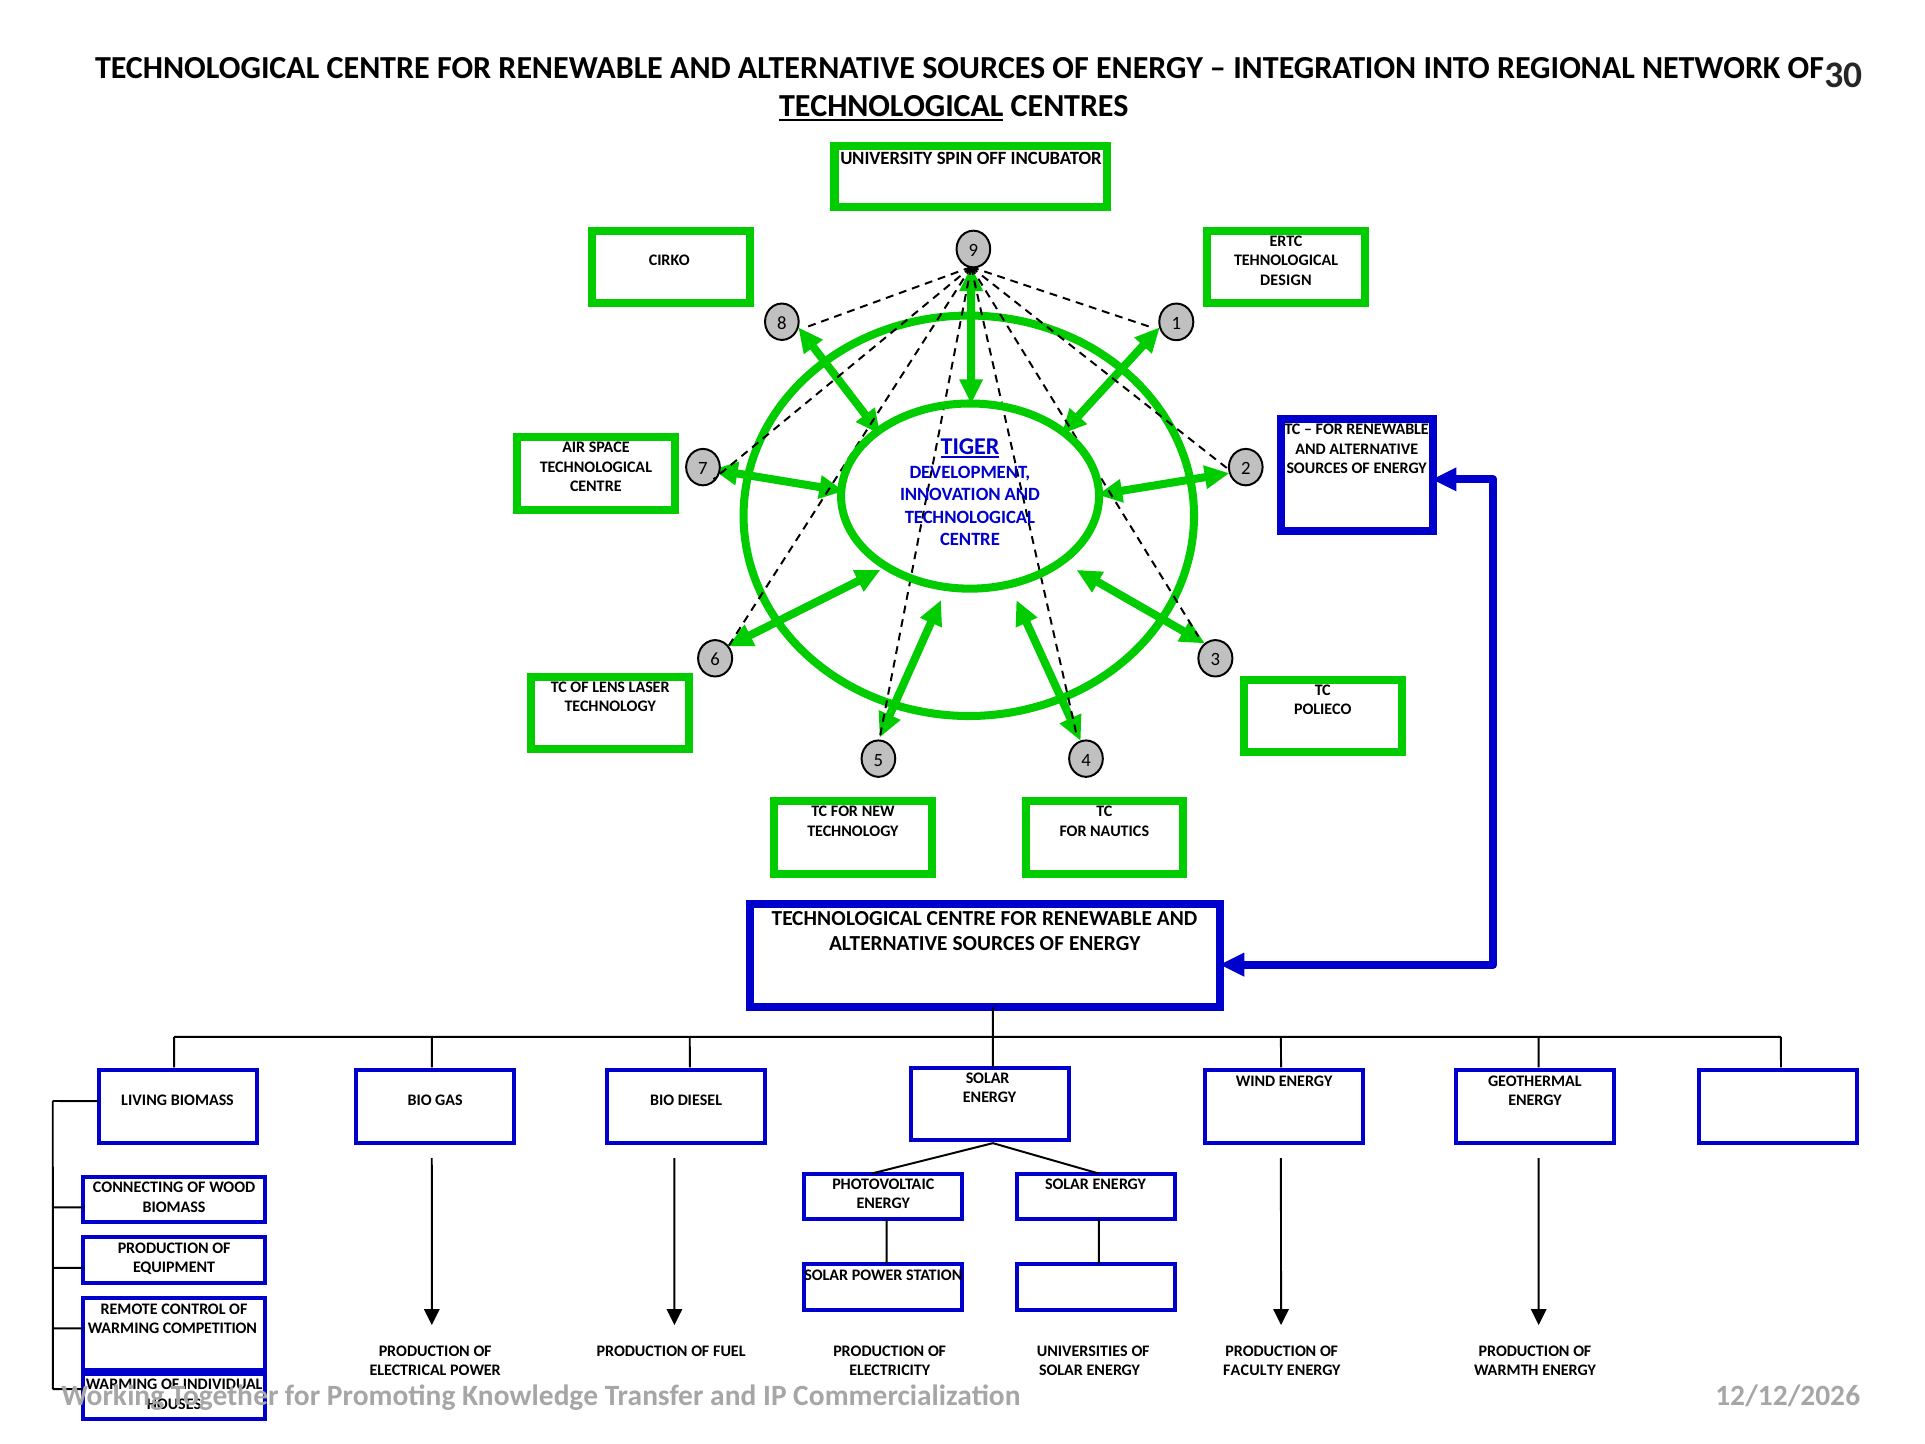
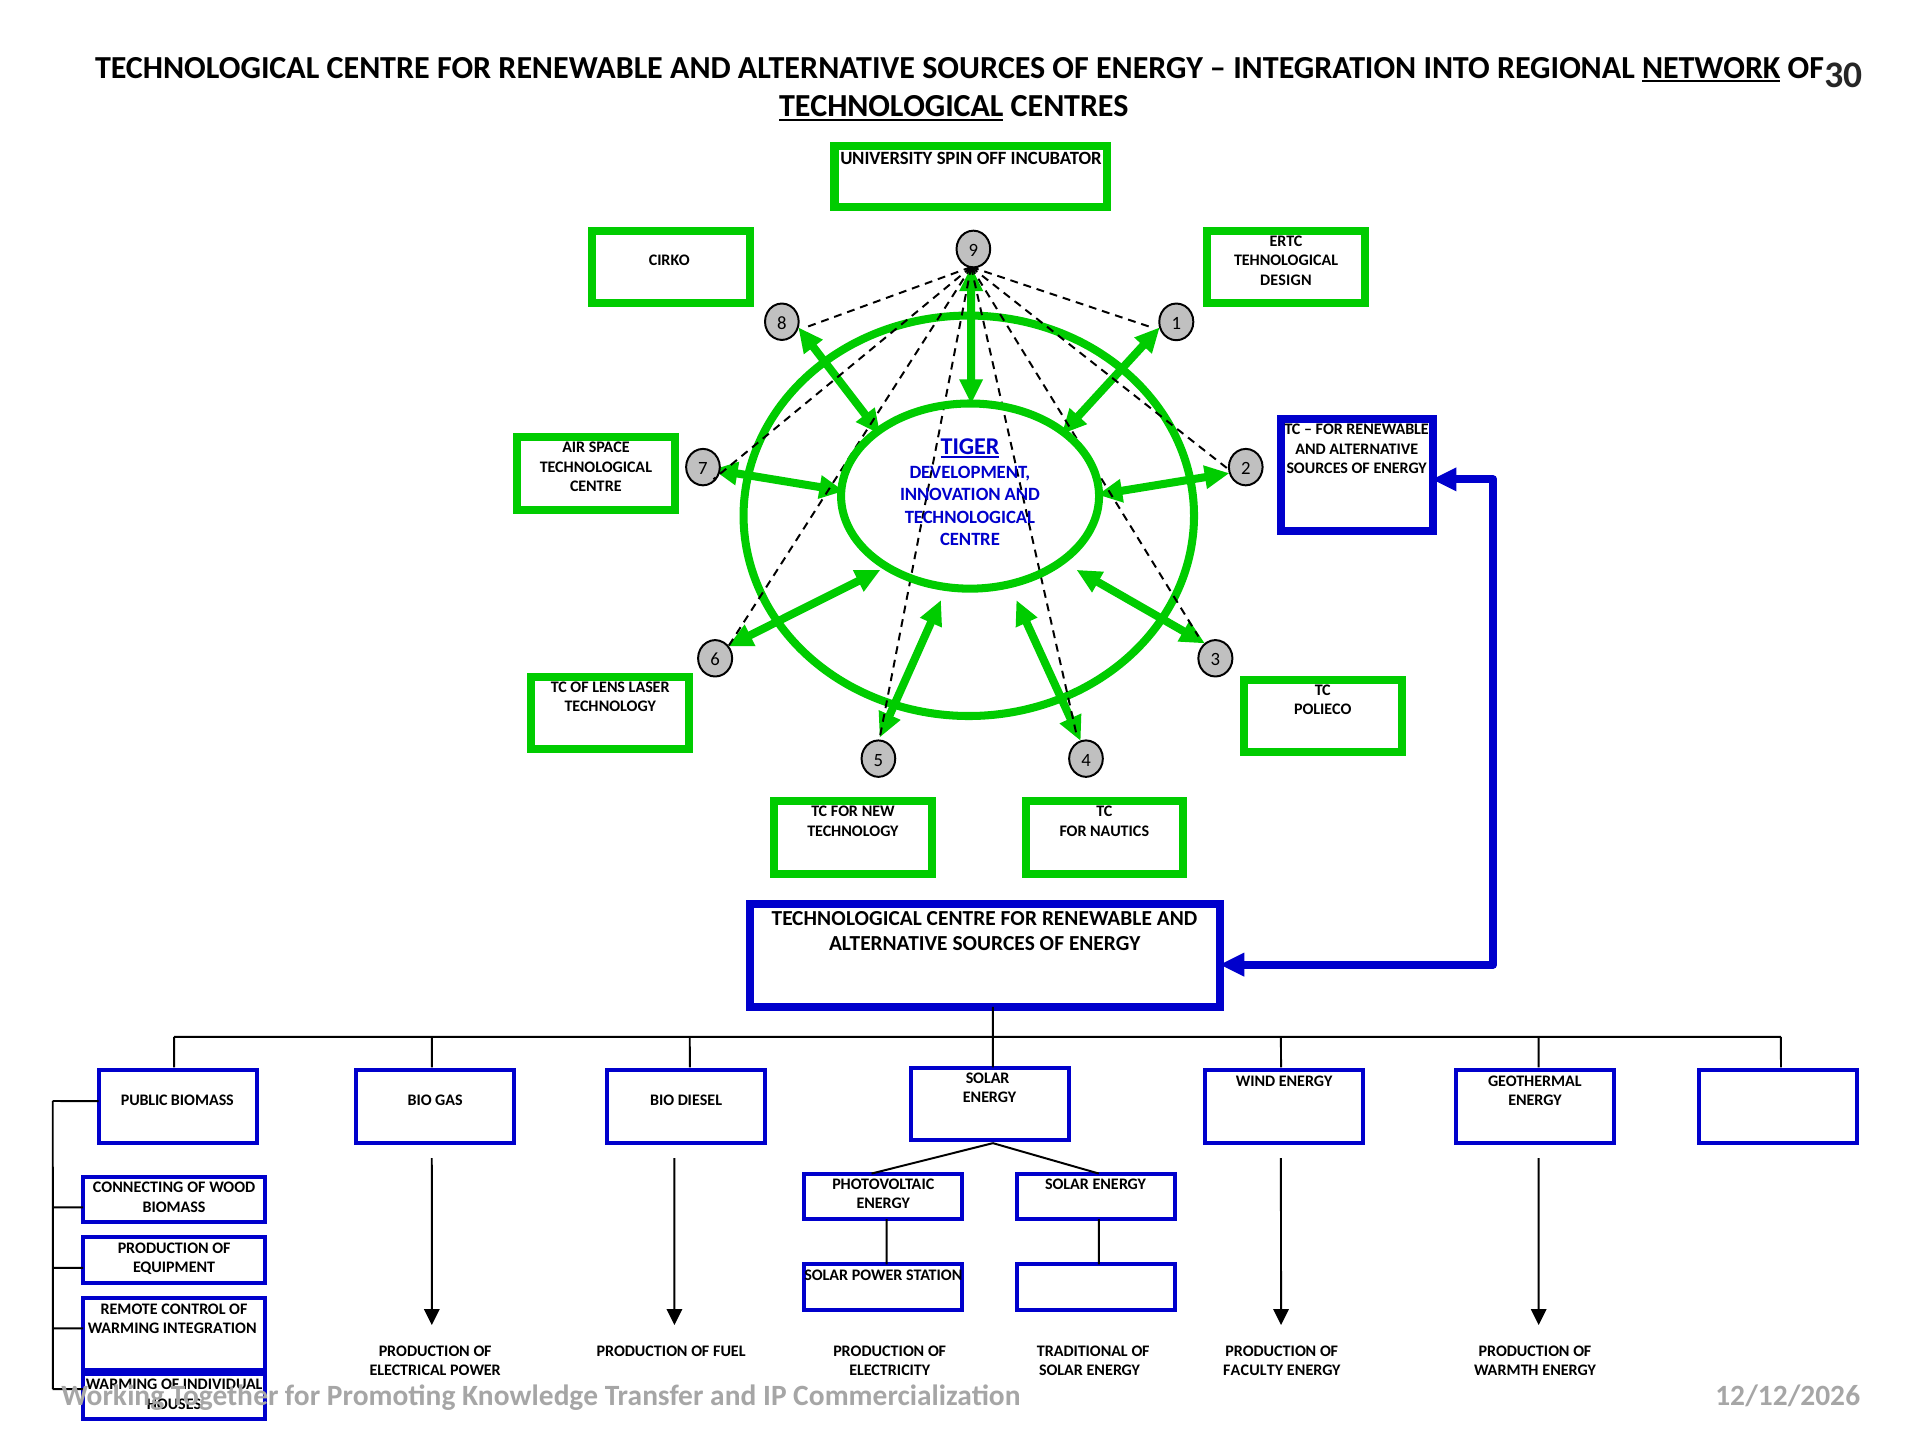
NETWORK underline: none -> present (1711, 68)
LIVING: LIVING -> PUBLIC (144, 1100)
WARMING COMPETITION: COMPETITION -> INTEGRATION (210, 1328)
UNIVERSITIES: UNIVERSITIES -> TRADITIONAL (1082, 1351)
